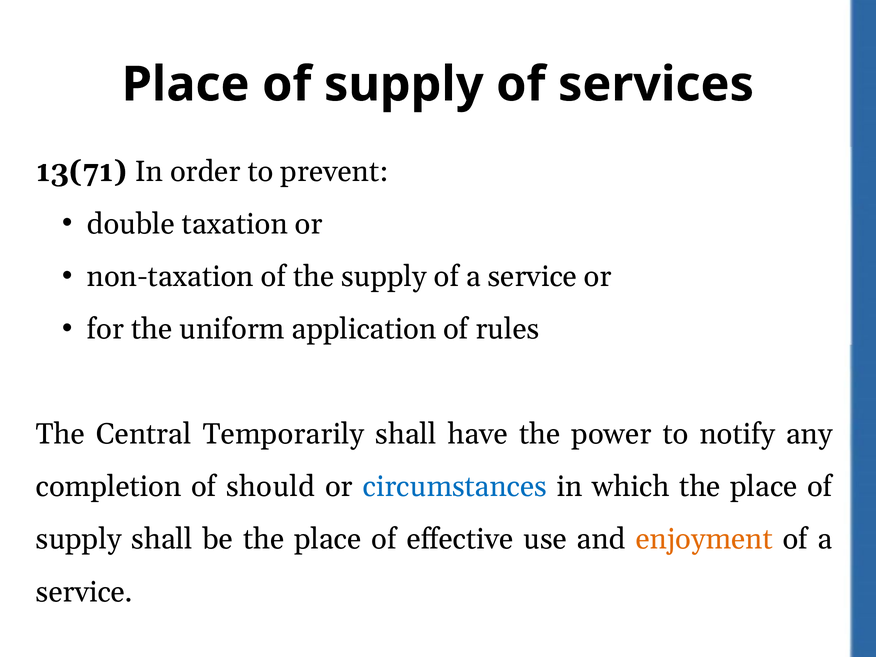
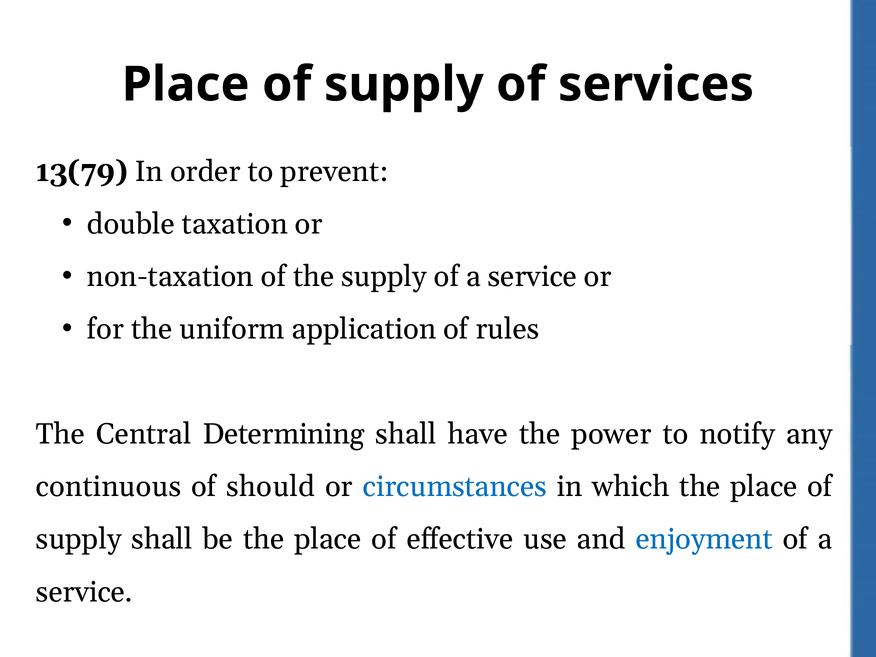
13(71: 13(71 -> 13(79 (82, 171)
Temporarily: Temporarily -> Determining (284, 434)
completion: completion -> continuous (109, 487)
enjoyment colour: orange -> blue (704, 539)
